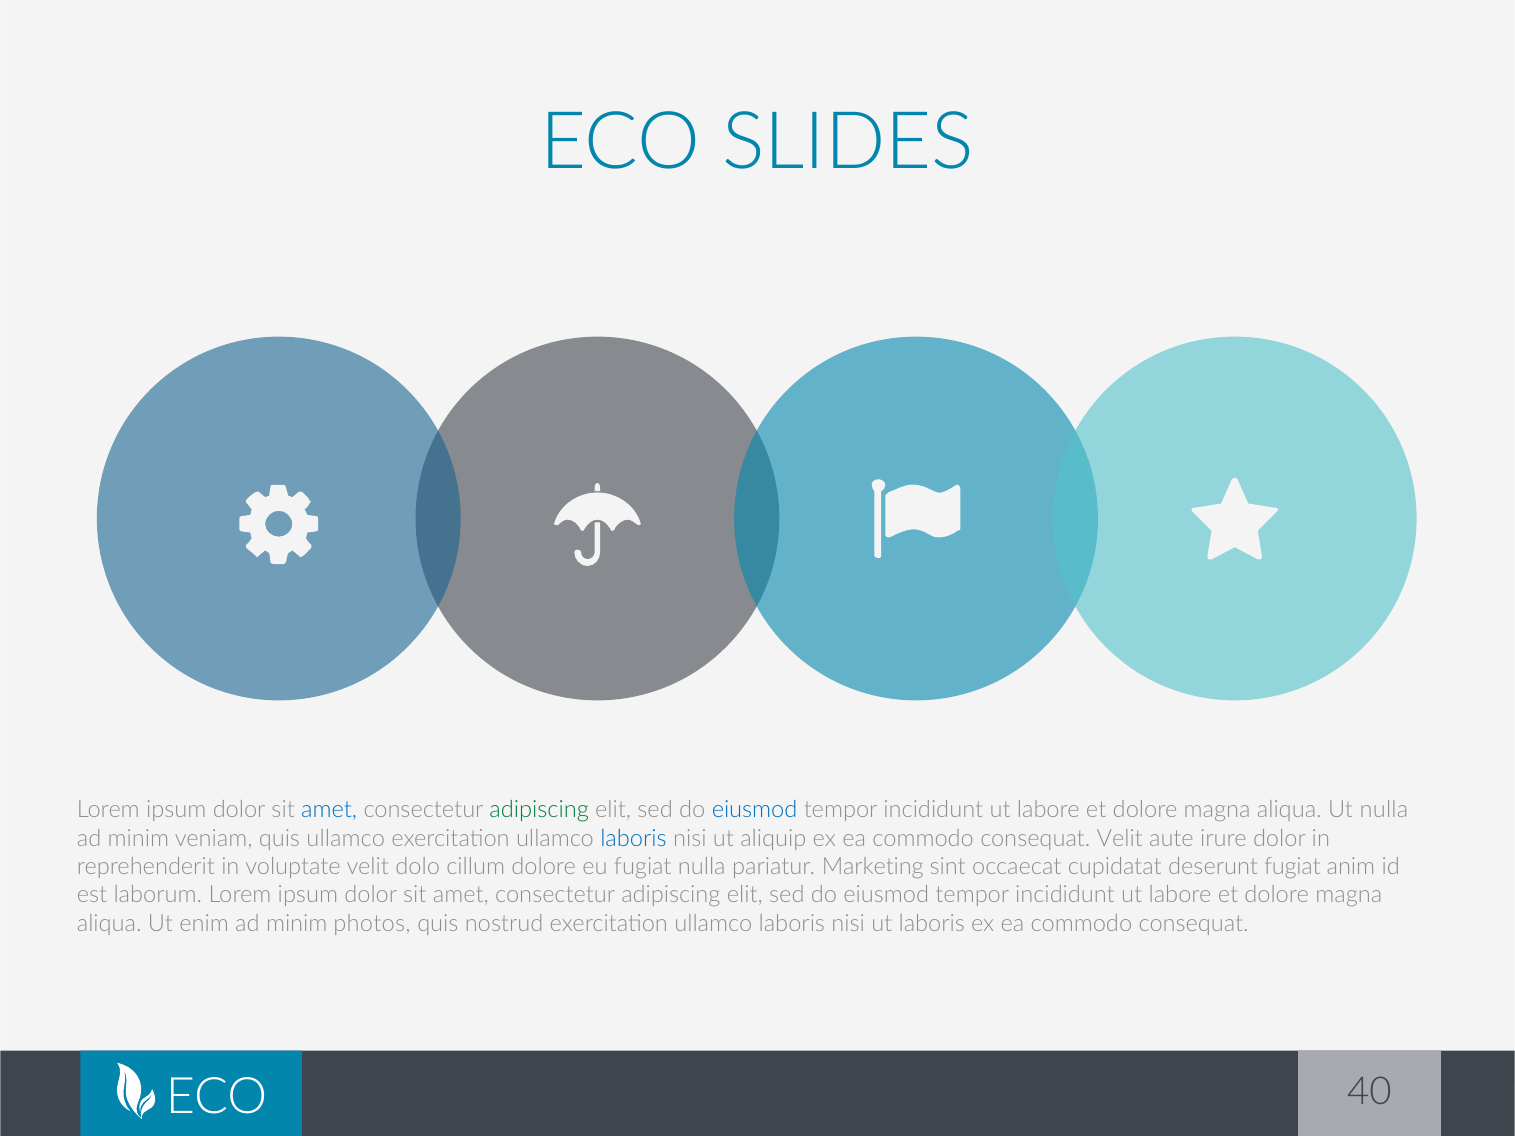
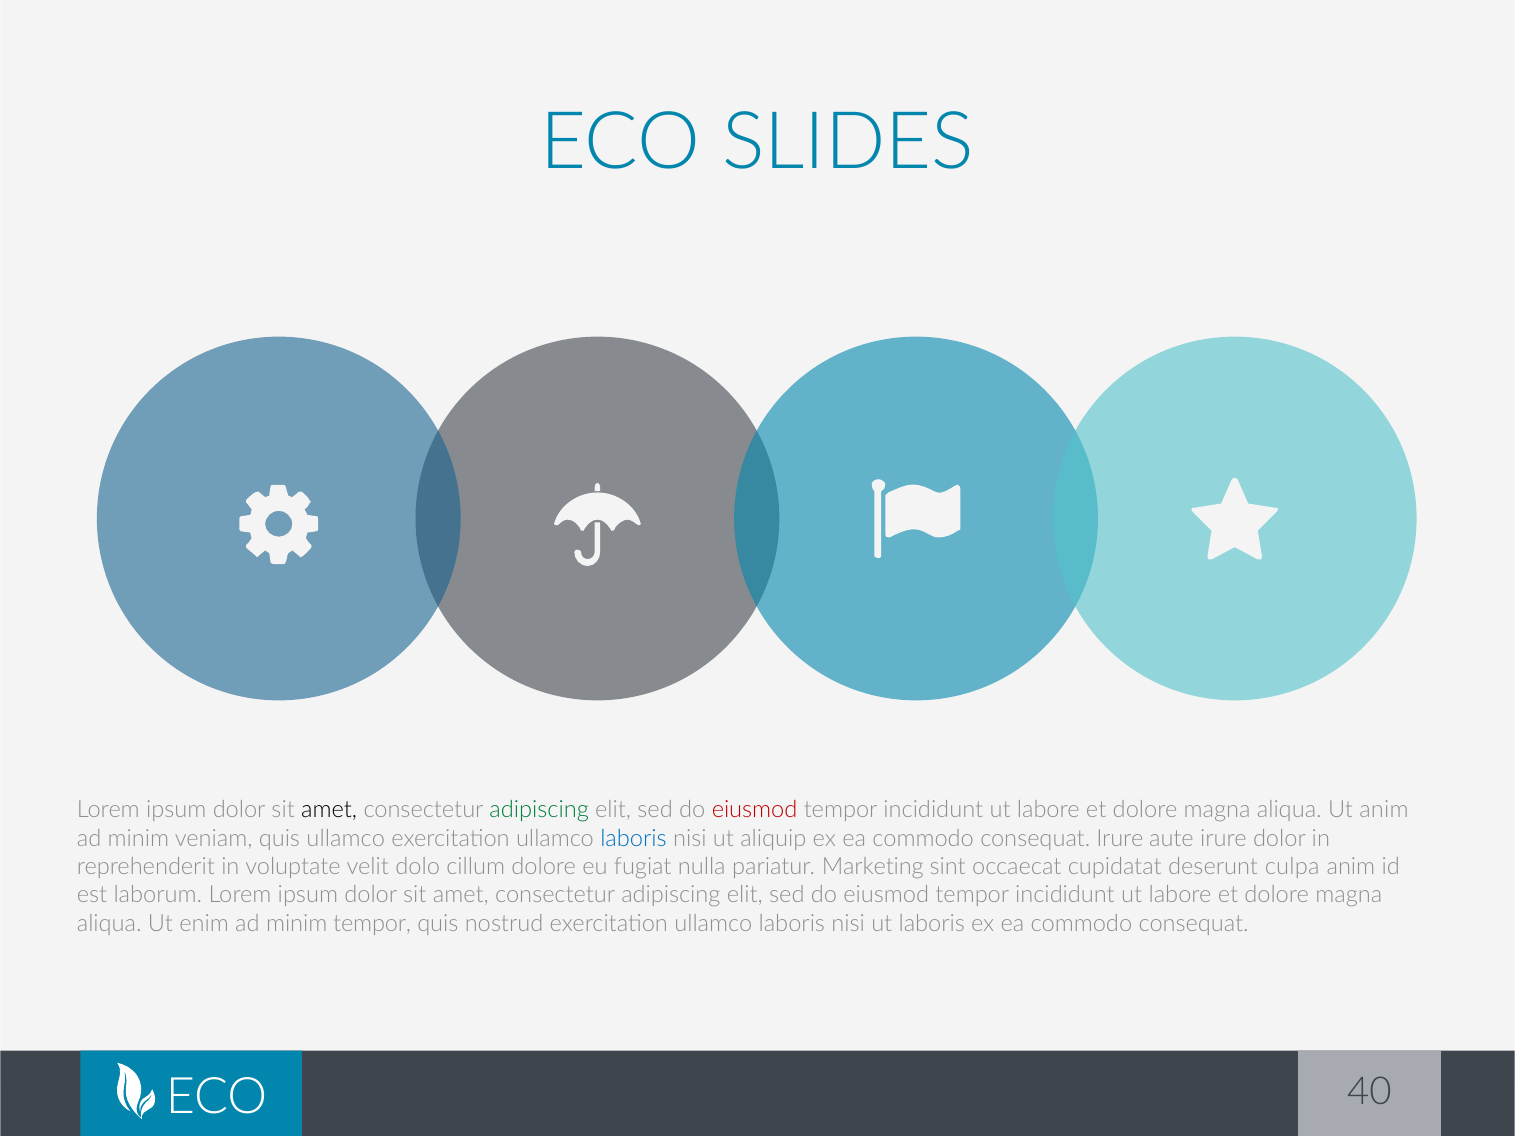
amet colour: blue -> black (329, 810)
eiusmod colour: blue -> red (755, 810)
Ut nulla: nulla -> anim (1384, 810)
consequat Velit: Velit -> Irure (1120, 839)
deserunt fugiat: fugiat -> culpa (1292, 867)
minim photos: photos -> tempor (372, 924)
